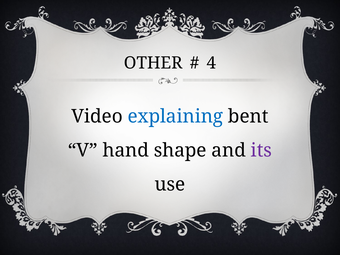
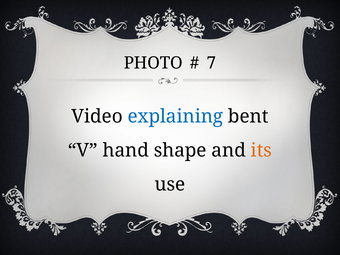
OTHER: OTHER -> PHOTO (153, 63)
4: 4 -> 7 (211, 63)
its colour: purple -> orange (261, 150)
